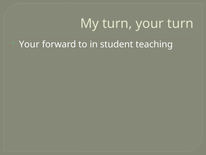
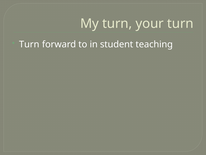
Your: Your -> Turn (29, 44)
